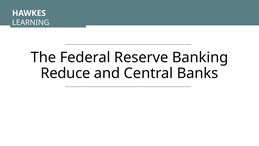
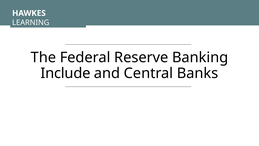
Reduce: Reduce -> Include (65, 73)
